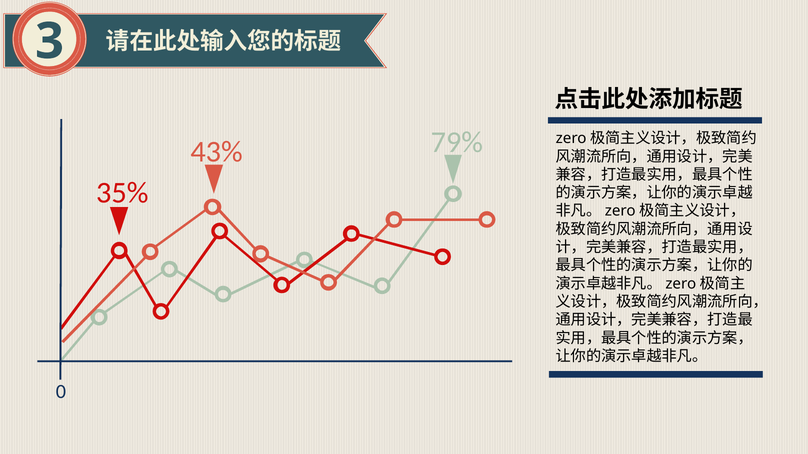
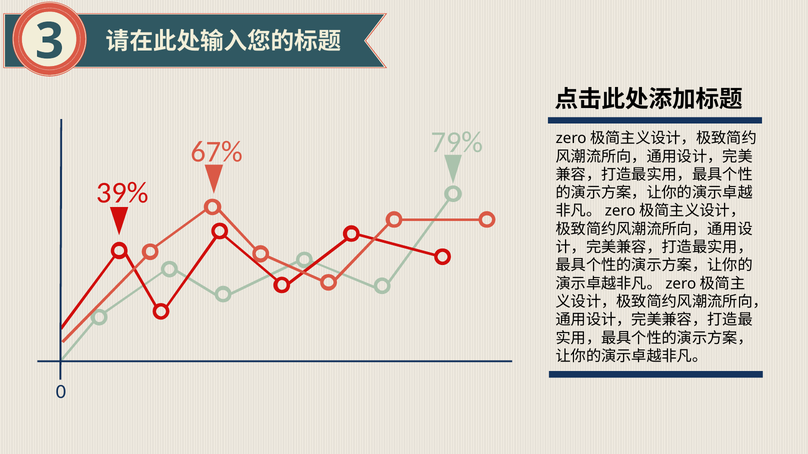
43%: 43% -> 67% (217, 152)
35%: 35% -> 39% (122, 193)
